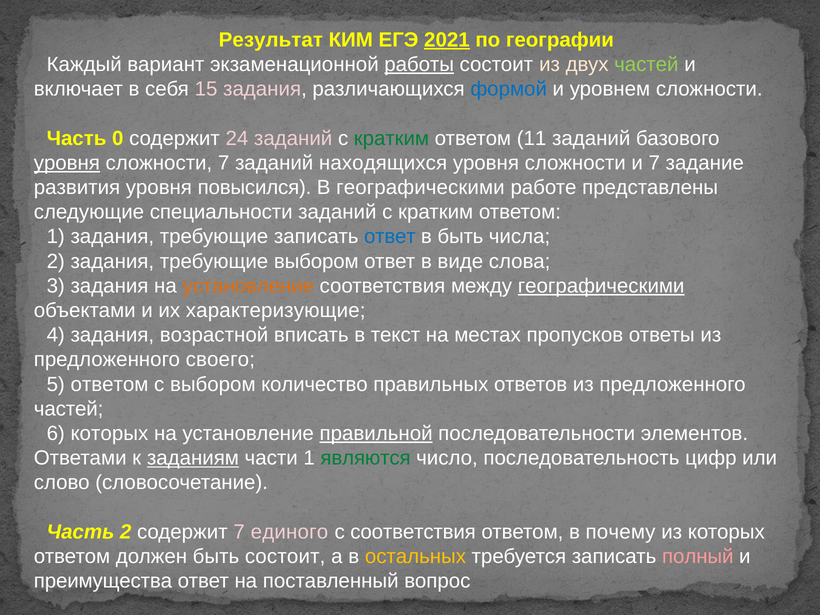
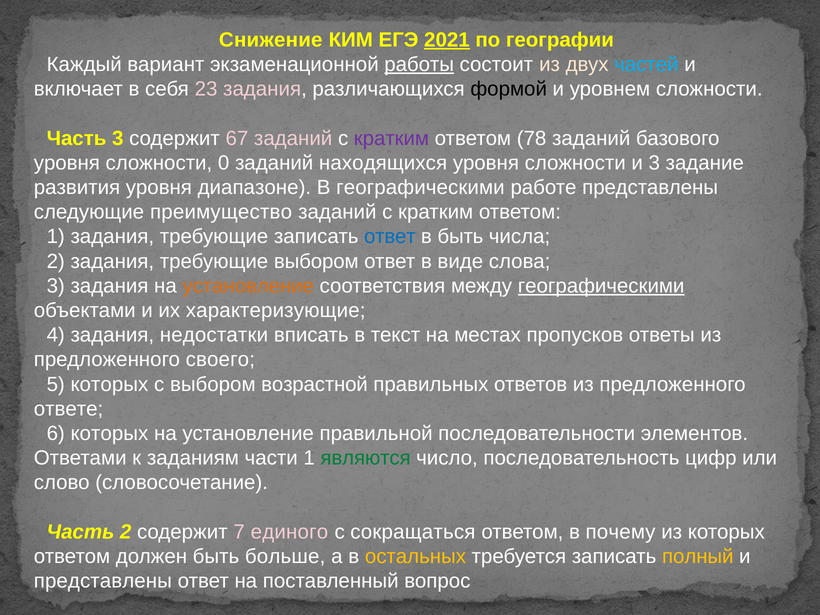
Результат: Результат -> Снижение (271, 40)
частей colour: light green -> light blue (646, 64)
15: 15 -> 23 (206, 89)
формой colour: blue -> black (509, 89)
Часть 0: 0 -> 3 (118, 138)
24: 24 -> 67 (237, 138)
кратким colour: green -> purple (391, 138)
11: 11 -> 78 (532, 138)
уровня underline: present -> none (67, 163)
сложности 7: 7 -> 0 (224, 163)
и 7: 7 -> 3 (654, 163)
повысился: повысился -> диапазоне (254, 187)
специальности: специальности -> преимущество (221, 212)
возрастной: возрастной -> недостатки (214, 335)
5 ответом: ответом -> которых (109, 384)
количество: количество -> возрастной (315, 384)
частей: частей -> ответе (69, 409)
правильной underline: present -> none (376, 433)
заданиям underline: present -> none (193, 458)
с соответствия: соответствия -> сокращаться (413, 532)
быть состоит: состоит -> больше (285, 556)
полный colour: pink -> yellow (698, 556)
преимущества: преимущества -> представлены (103, 581)
